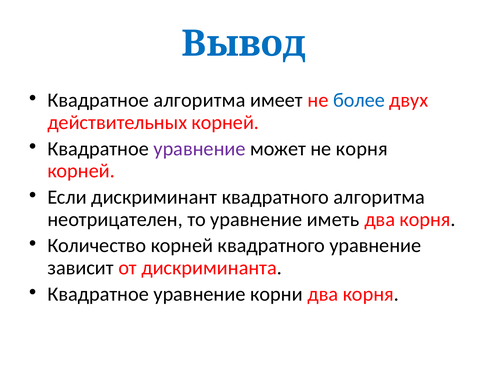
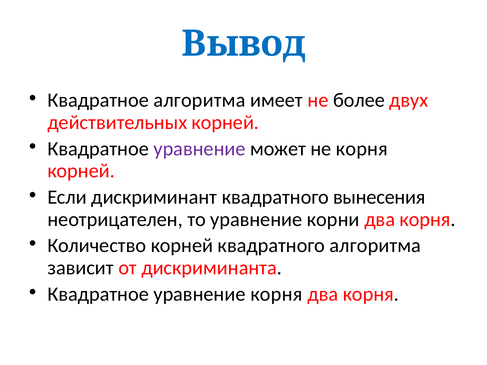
более colour: blue -> black (359, 100)
квадратного алгоритма: алгоритма -> вынесения (379, 197)
иметь: иметь -> корни (333, 220)
квадратного уравнение: уравнение -> алгоритма (375, 246)
уравнение корни: корни -> корня (276, 294)
